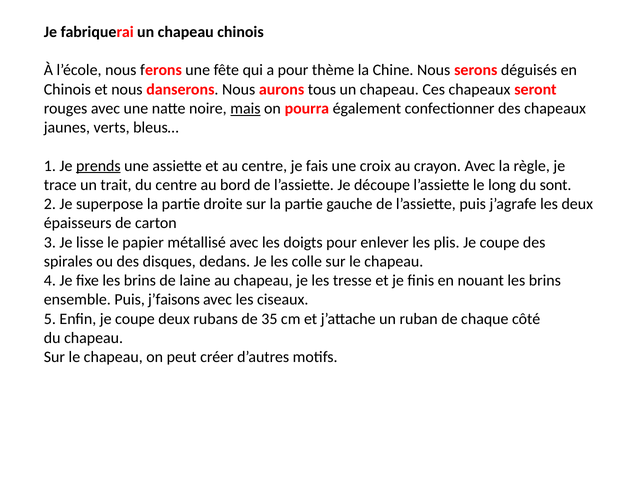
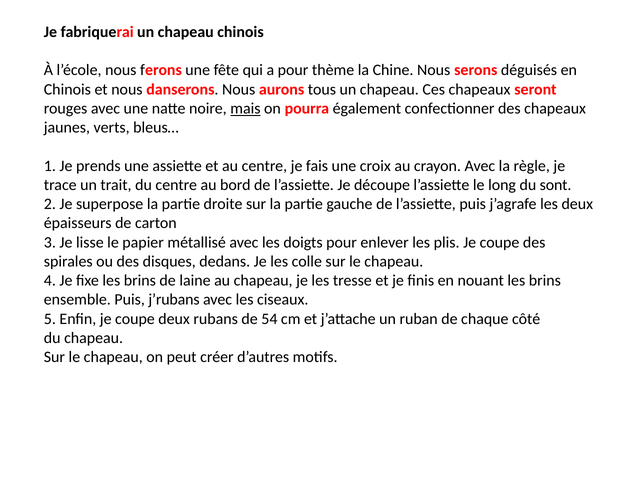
prends underline: present -> none (98, 166)
j’faisons: j’faisons -> j’rubans (174, 299)
35: 35 -> 54 (269, 319)
